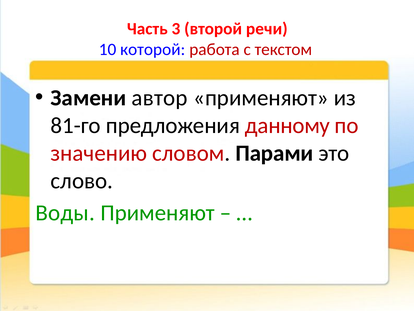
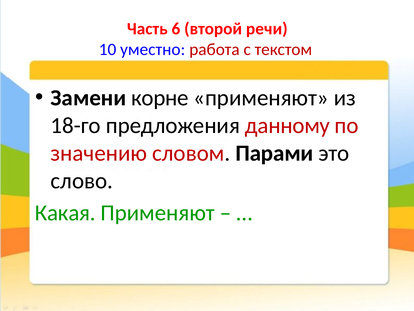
3: 3 -> 6 (176, 29)
которой: которой -> уместно (153, 49)
автор: автор -> корне (160, 98)
81-го: 81-го -> 18-го (76, 125)
Воды: Воды -> Какая (65, 213)
